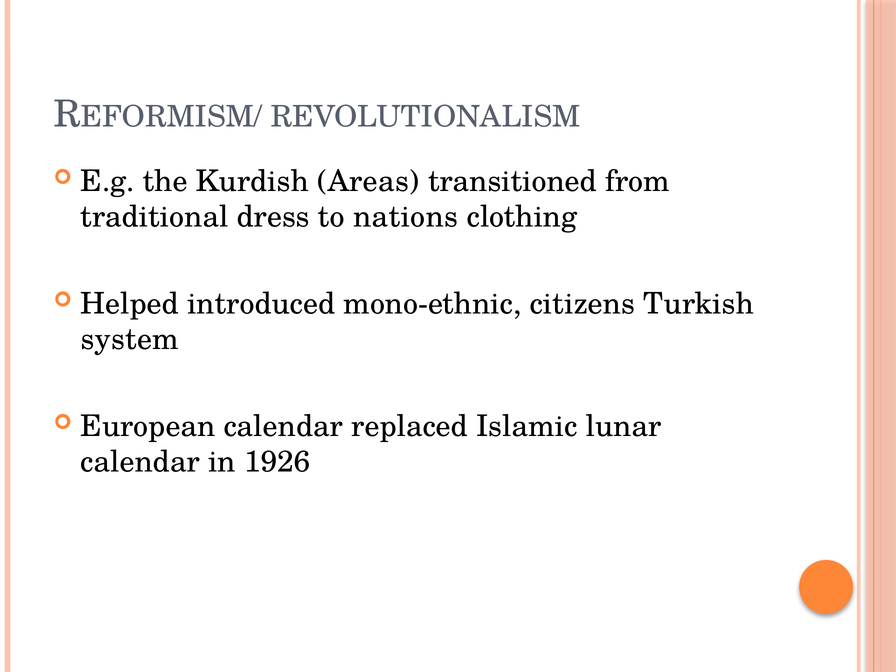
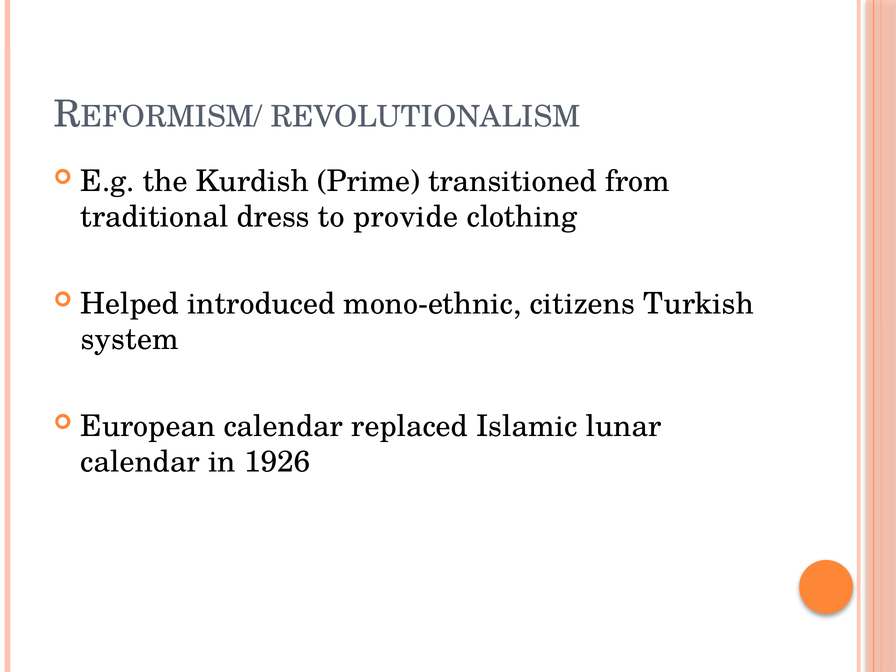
Areas: Areas -> Prime (369, 181)
nations: nations -> provide (406, 217)
